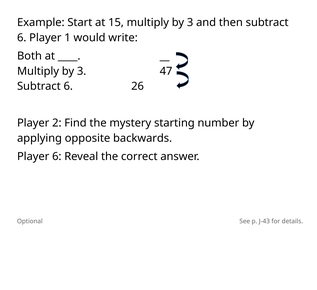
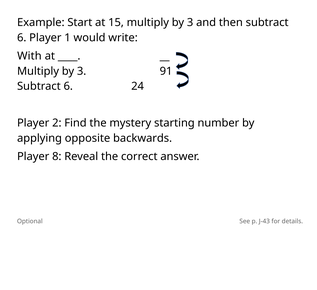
Both: Both -> With (29, 56)
47: 47 -> 91 (166, 71)
26: 26 -> 24 (138, 86)
Player 6: 6 -> 8 (57, 157)
